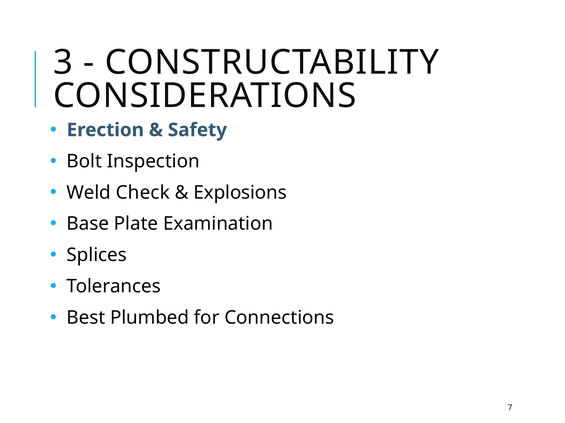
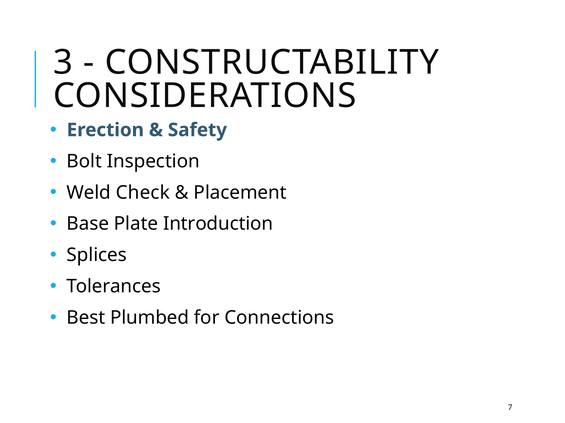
Explosions: Explosions -> Placement (240, 193)
Examination: Examination -> Introduction (218, 224)
